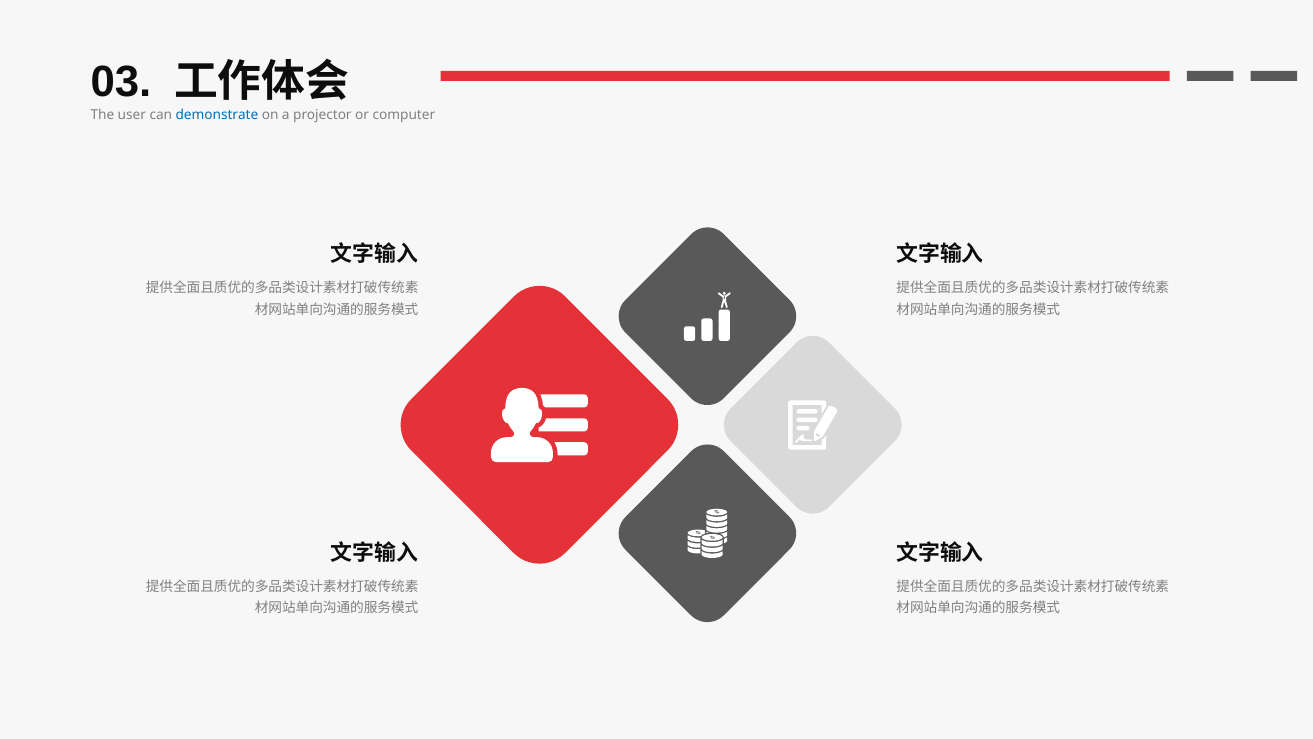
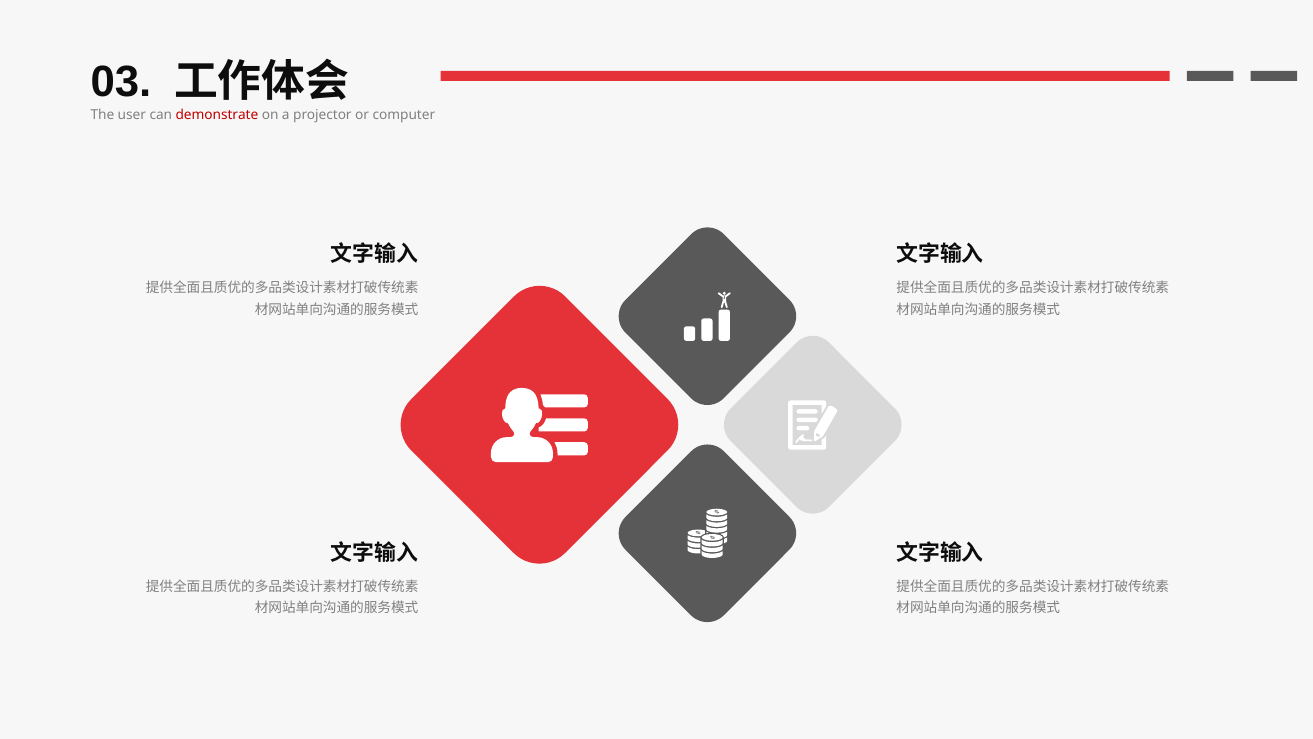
demonstrate colour: blue -> red (217, 115)
